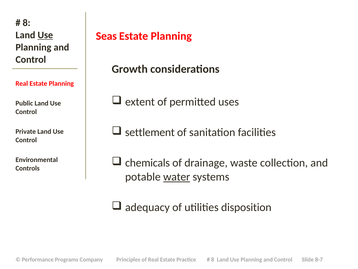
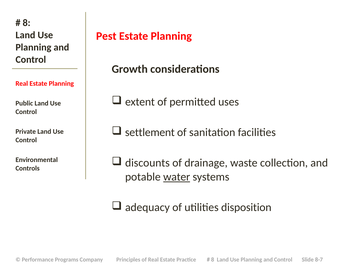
Use underline: present -> none (45, 35)
Seas: Seas -> Pest (106, 36)
chemicals: chemicals -> discounts (147, 163)
